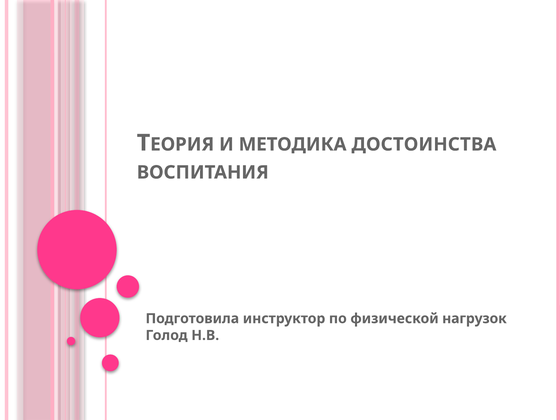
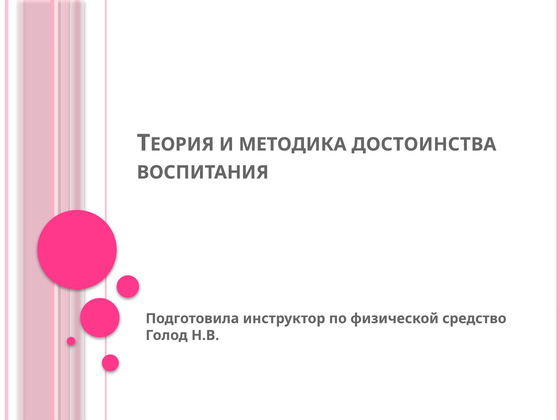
нагрузок: нагрузок -> средство (474, 319)
